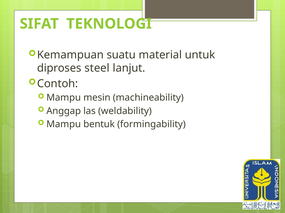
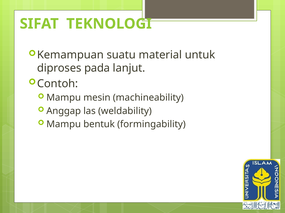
steel: steel -> pada (97, 68)
